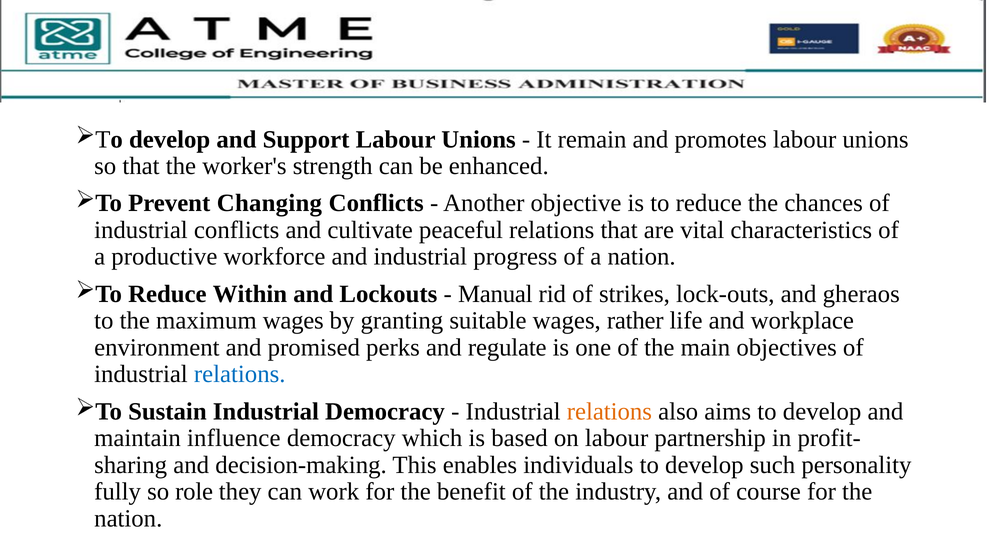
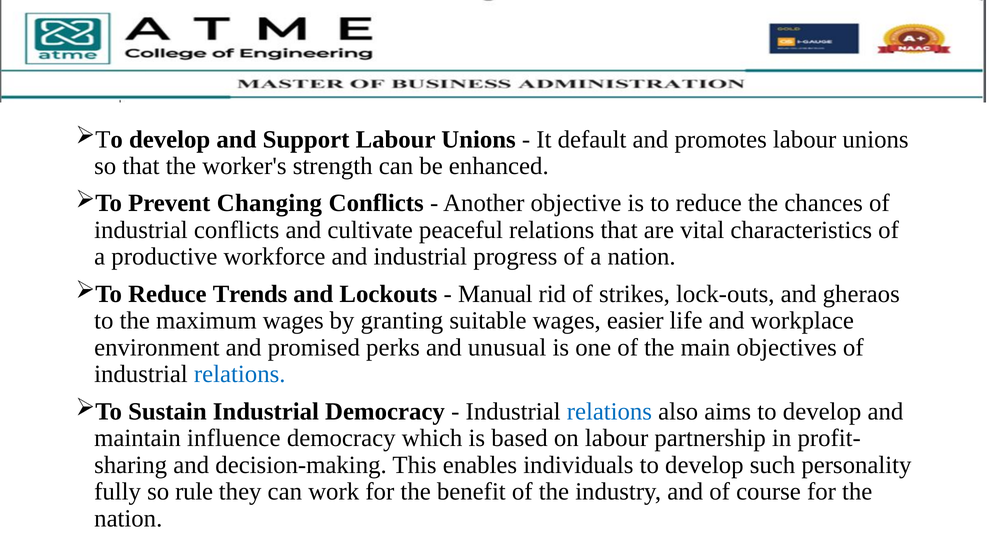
remain: remain -> default (592, 139)
Within: Within -> Trends (250, 294)
rather: rather -> easier (635, 321)
regulate: regulate -> unusual (507, 347)
relations colour: orange -> blue (609, 411)
role: role -> rule (194, 492)
